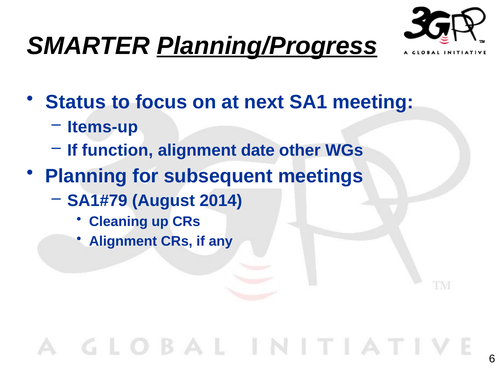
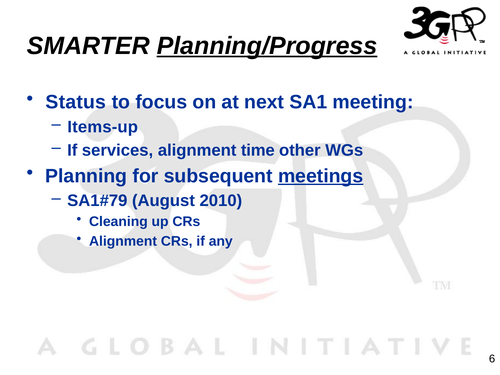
function: function -> services (118, 150)
date: date -> time (258, 150)
meetings underline: none -> present (321, 176)
2014: 2014 -> 2010 (221, 201)
